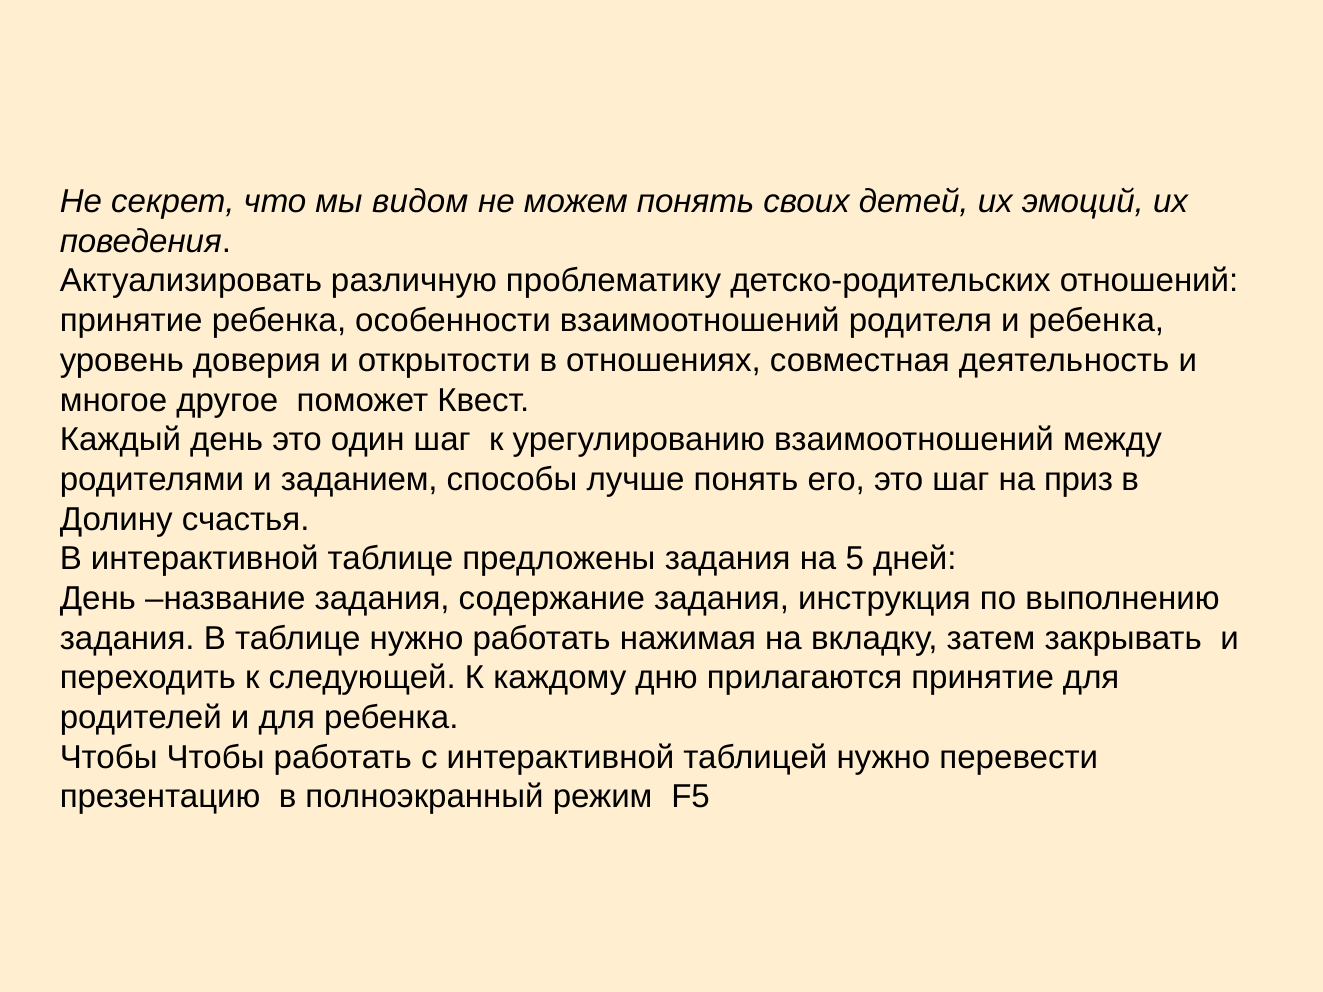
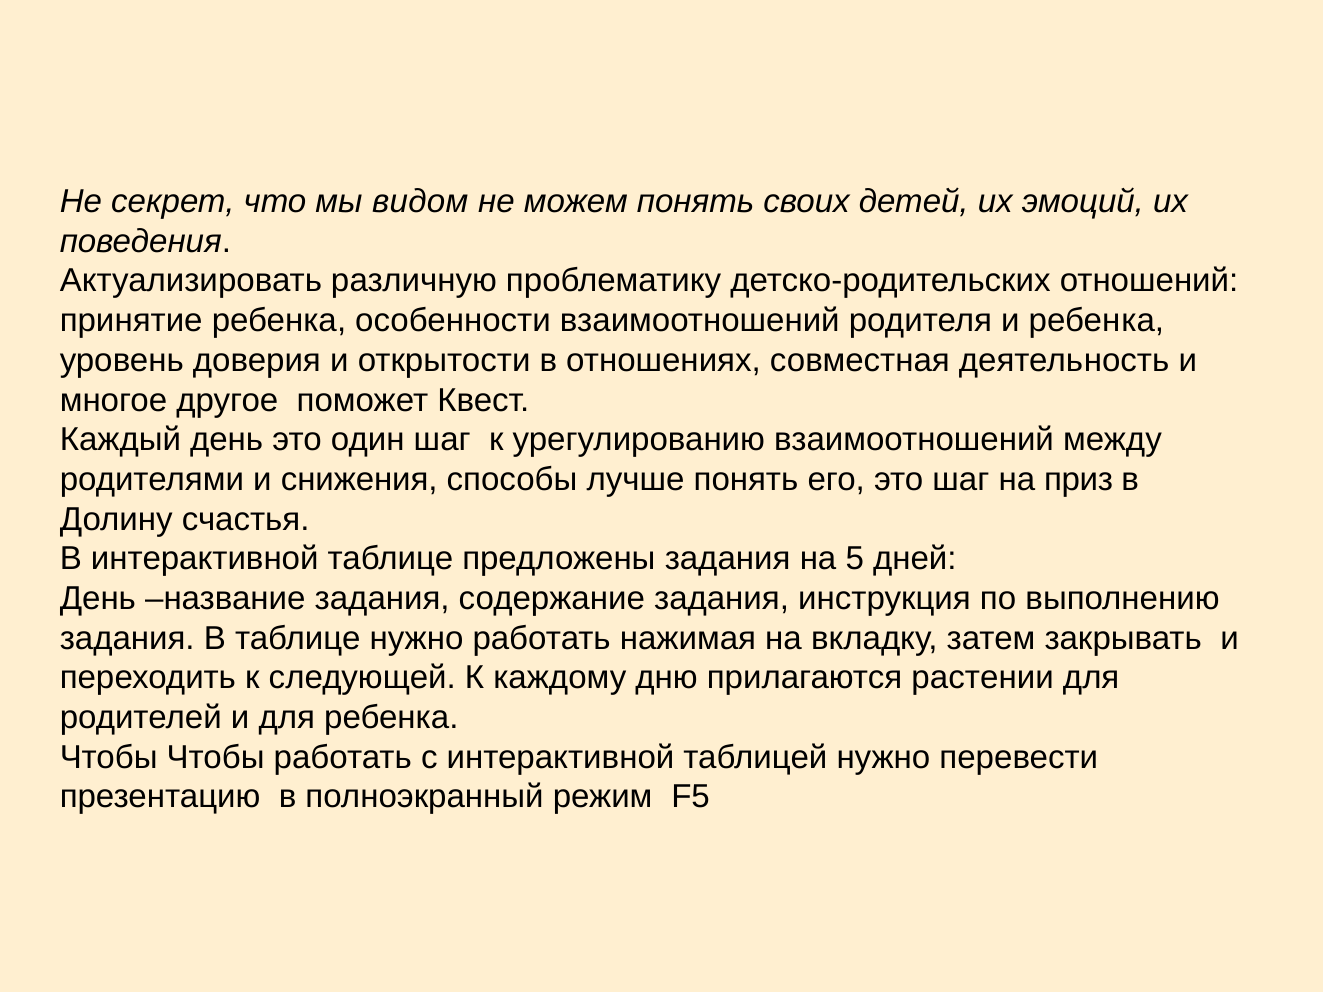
заданием: заданием -> снижения (359, 480)
прилагаются принятие: принятие -> растении (983, 678)
